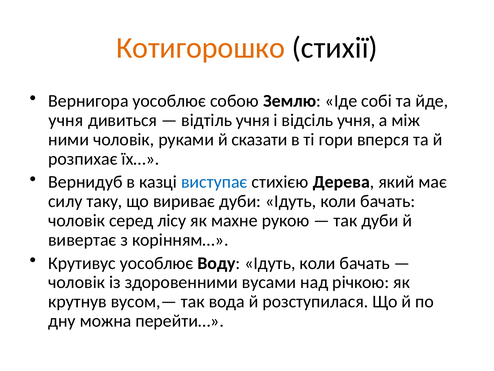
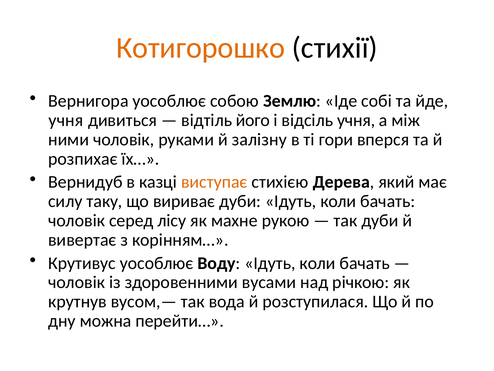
відтіль учня: учня -> його (253, 120)
сказати: сказати -> залізну (259, 139)
виступає colour: blue -> orange (214, 182)
